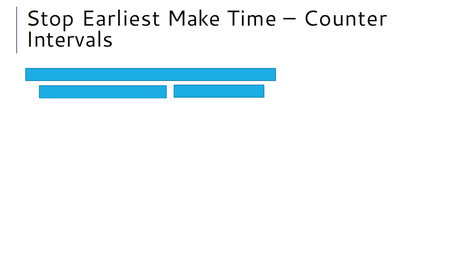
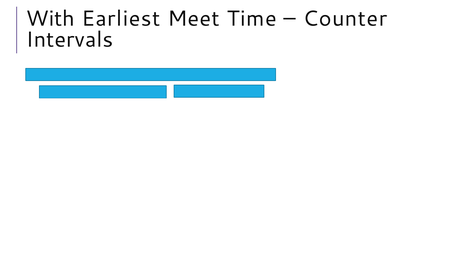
Stop: Stop -> With (50, 19)
Make: Make -> Meet (194, 19)
